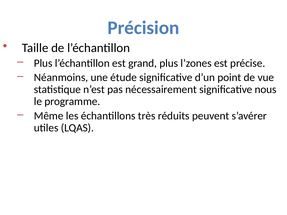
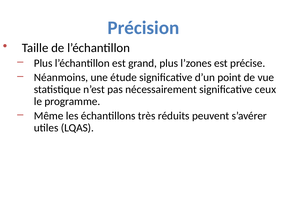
nous: nous -> ceux (265, 90)
